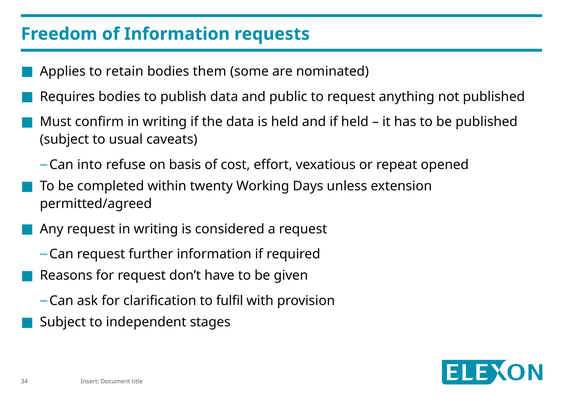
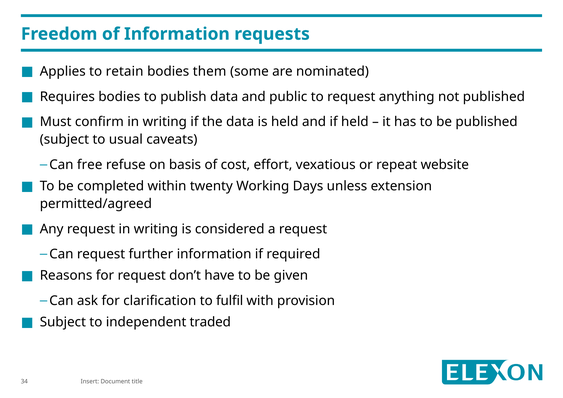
into: into -> free (90, 165)
opened: opened -> website (445, 165)
stages: stages -> traded (210, 322)
